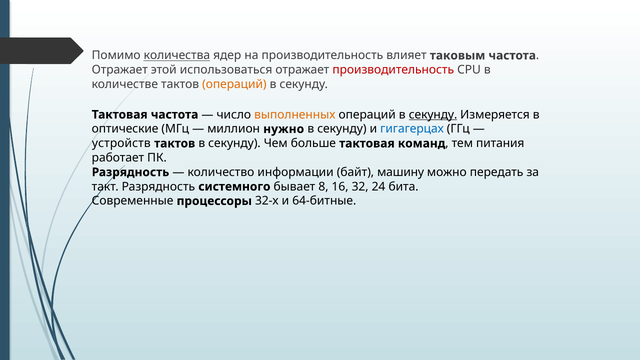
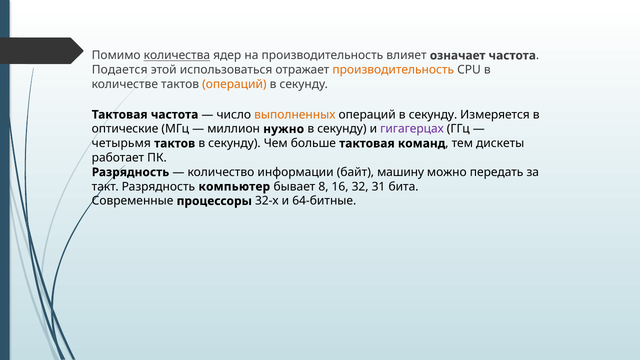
таковым: таковым -> означает (458, 56)
Отражает: Отражает -> Подается (120, 70)
производительность colour: red -> orange (393, 70)
секунду underline: present -> none (433, 115)
гигагерцах colour: blue -> purple (412, 129)
устройств: устройств -> четырьмя (121, 143)
питания: питания -> дискеты (500, 143)
системного: системного -> компьютер (234, 187)
24: 24 -> 31 (378, 187)
